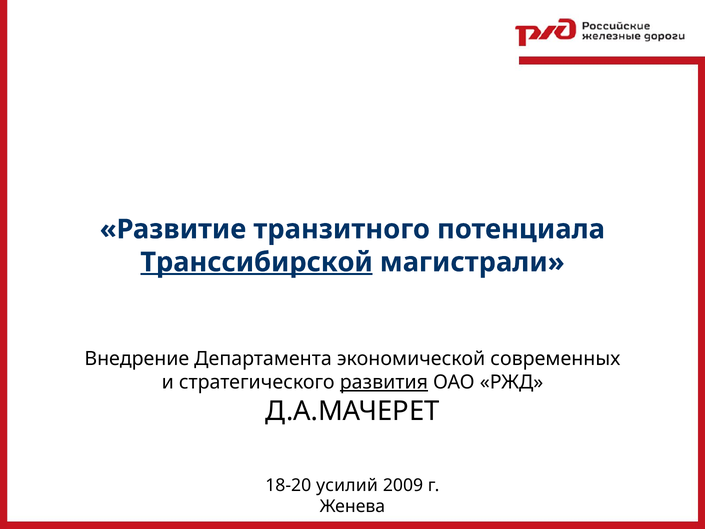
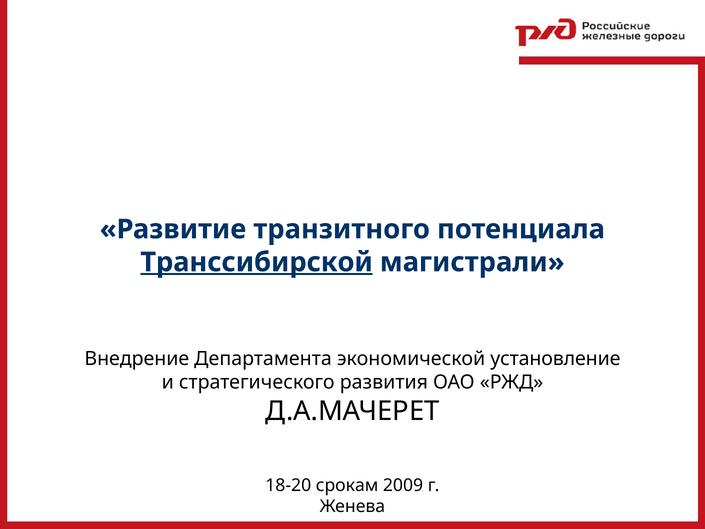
современных: современных -> установление (555, 359)
развития underline: present -> none (384, 382)
усилий: усилий -> срокам (347, 485)
